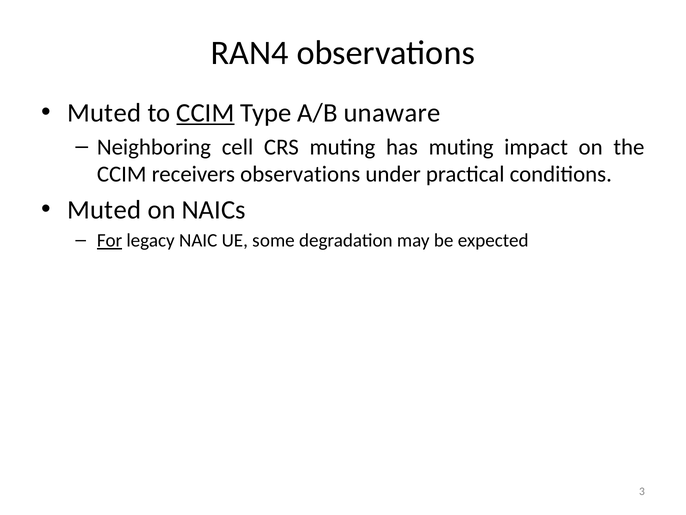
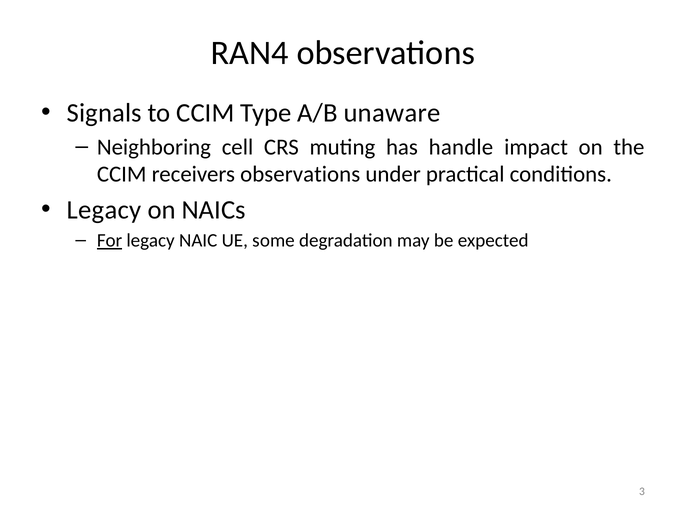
Muted: Muted -> Signals (104, 113)
CCIM underline: present -> none (205, 113)
has muting: muting -> handle (461, 147)
Muted: Muted -> Legacy (104, 210)
